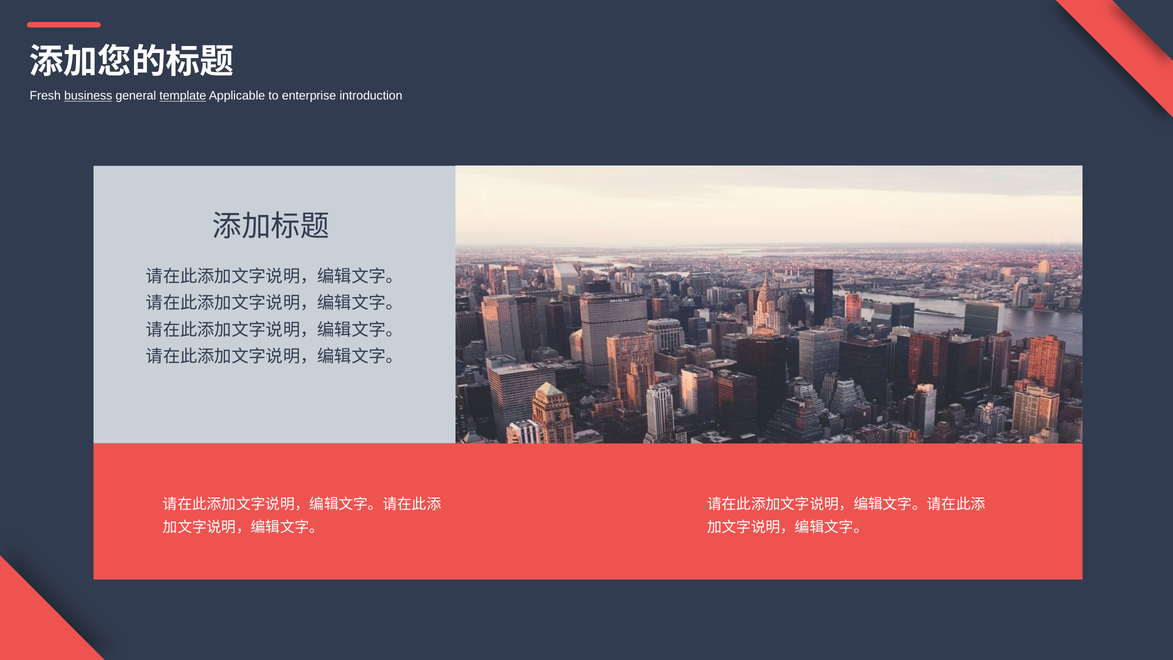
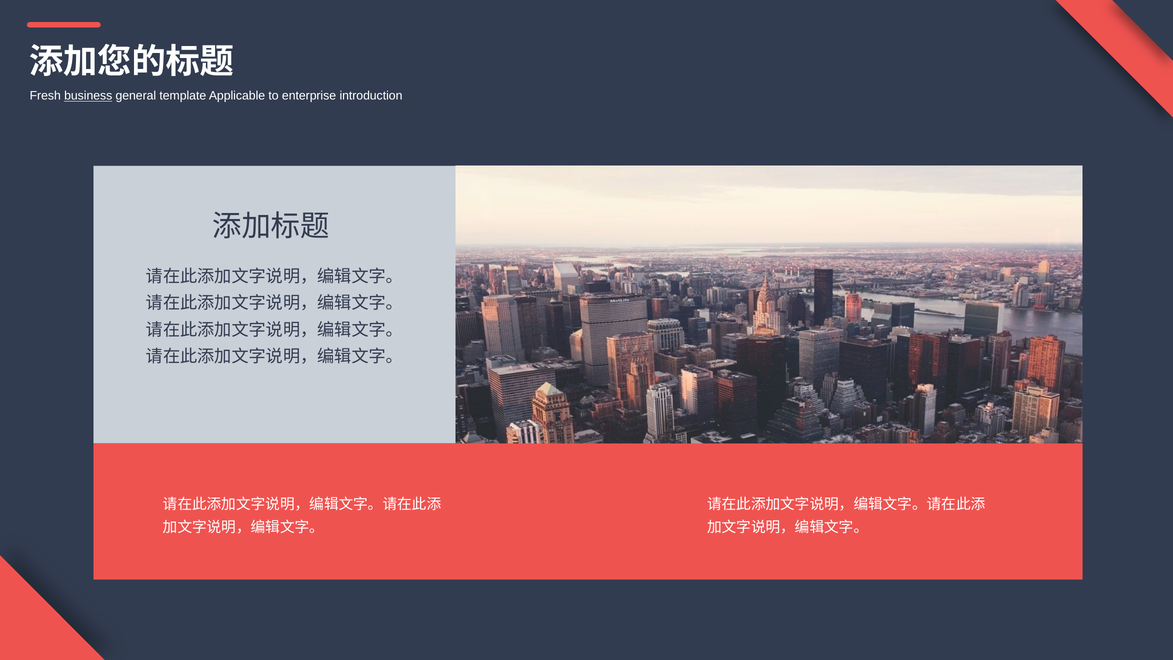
template underline: present -> none (183, 96)
